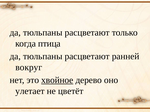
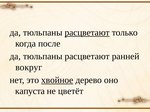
расцветают underline: none -> present (87, 33)
птица: птица -> после (49, 44)
улетает: улетает -> капуста (30, 91)
